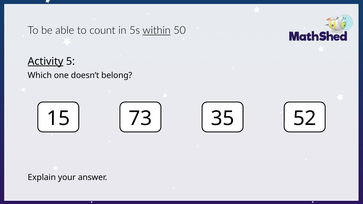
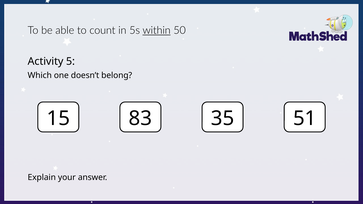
Activity underline: present -> none (46, 61)
73: 73 -> 83 (140, 118)
52: 52 -> 51 (305, 118)
